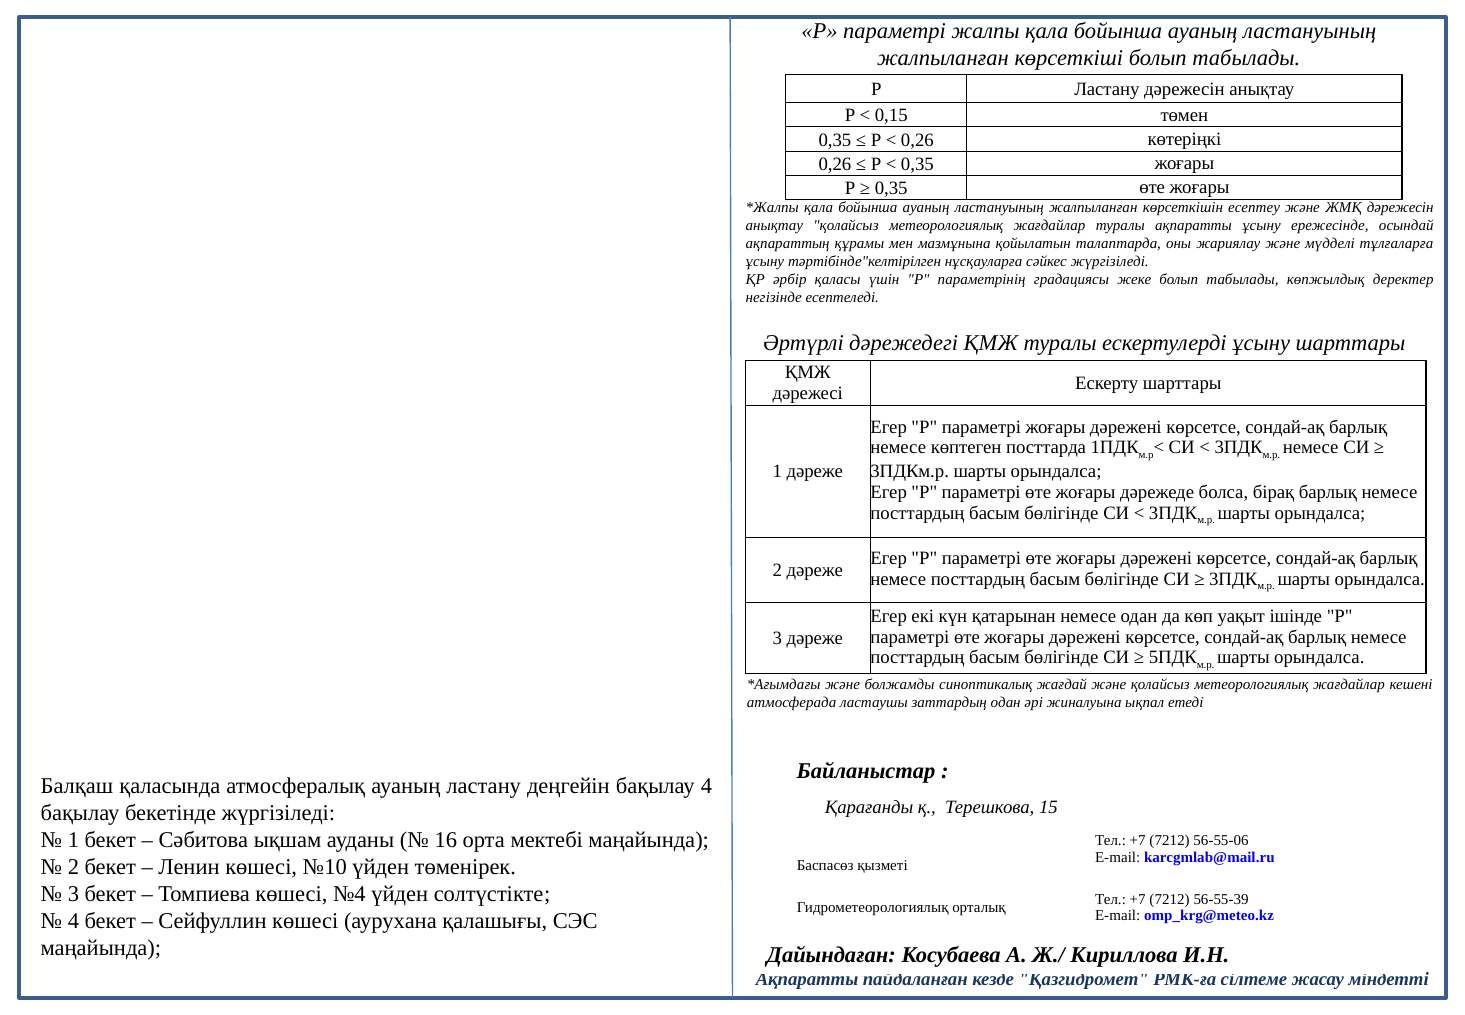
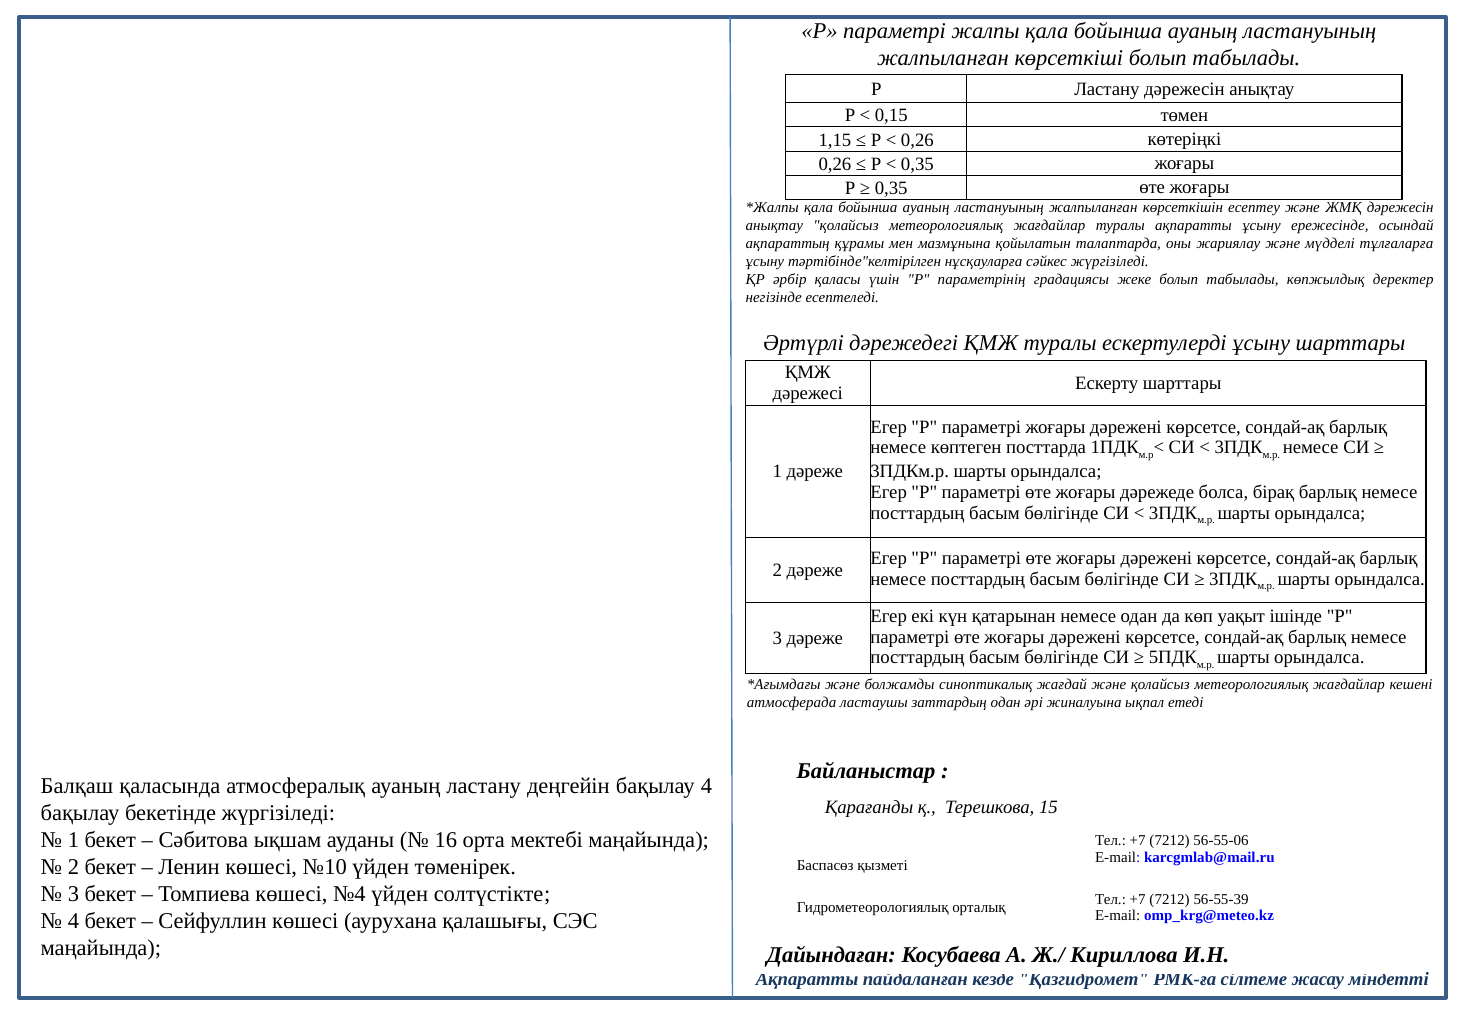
0,35: 0,35 -> 1,15 (835, 140)
